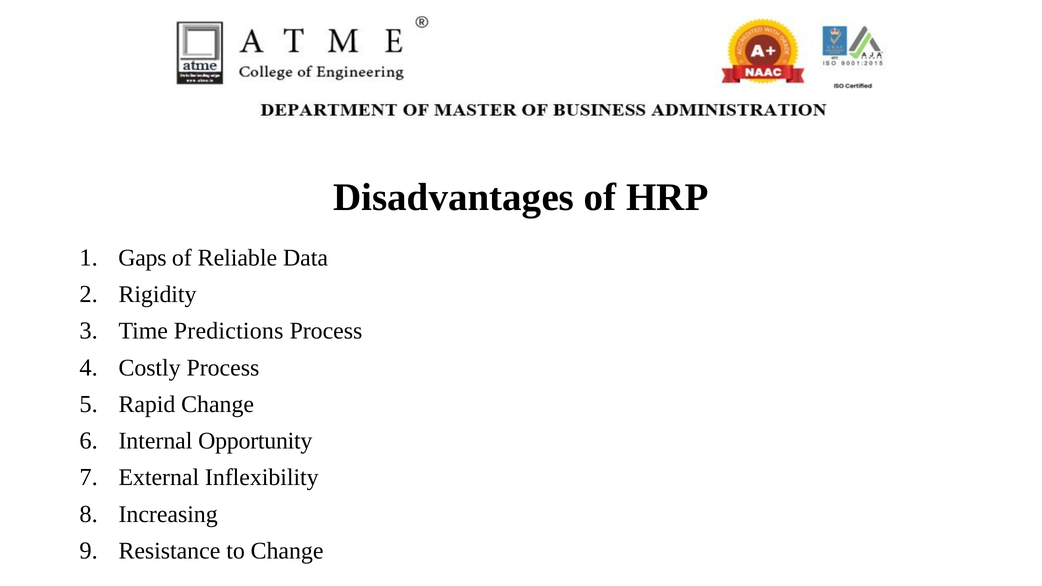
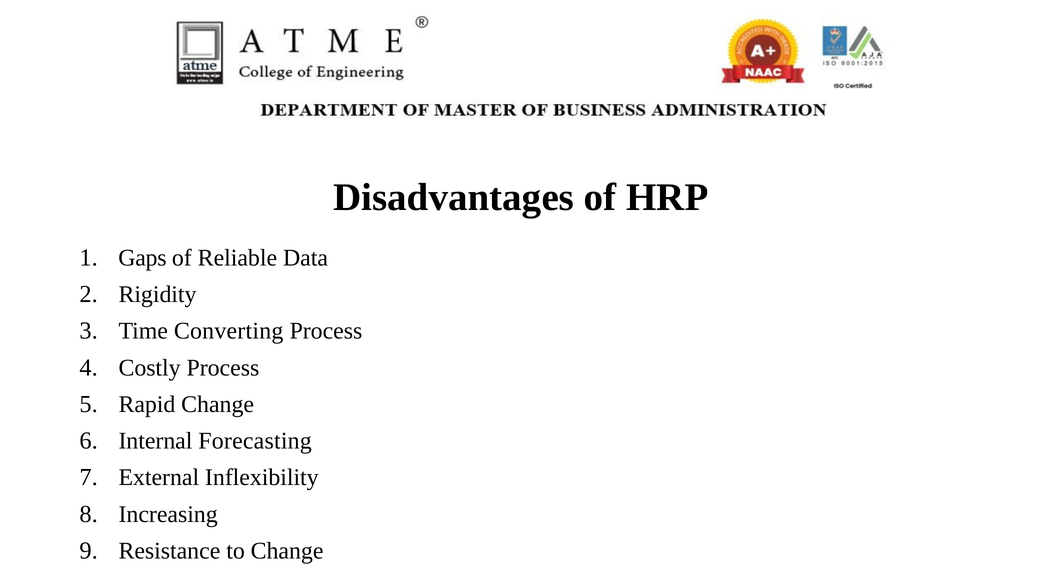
Predictions: Predictions -> Converting (229, 331)
Opportunity: Opportunity -> Forecasting (255, 441)
